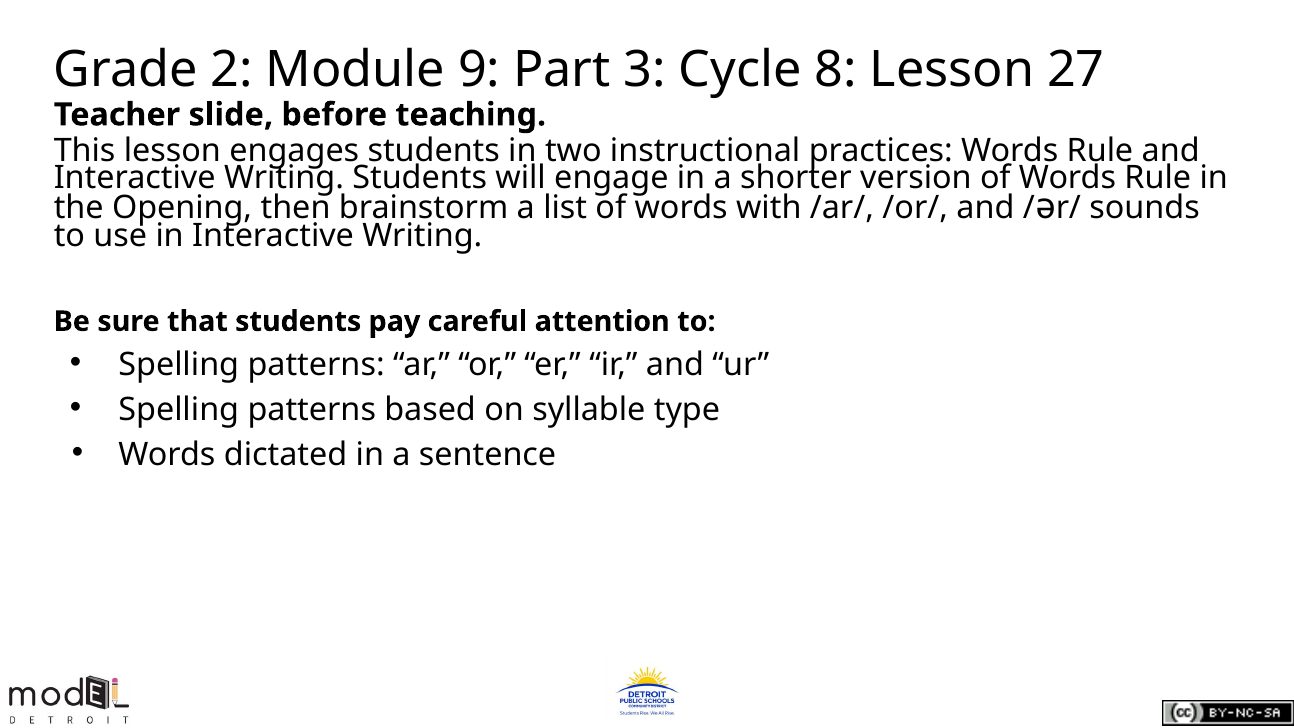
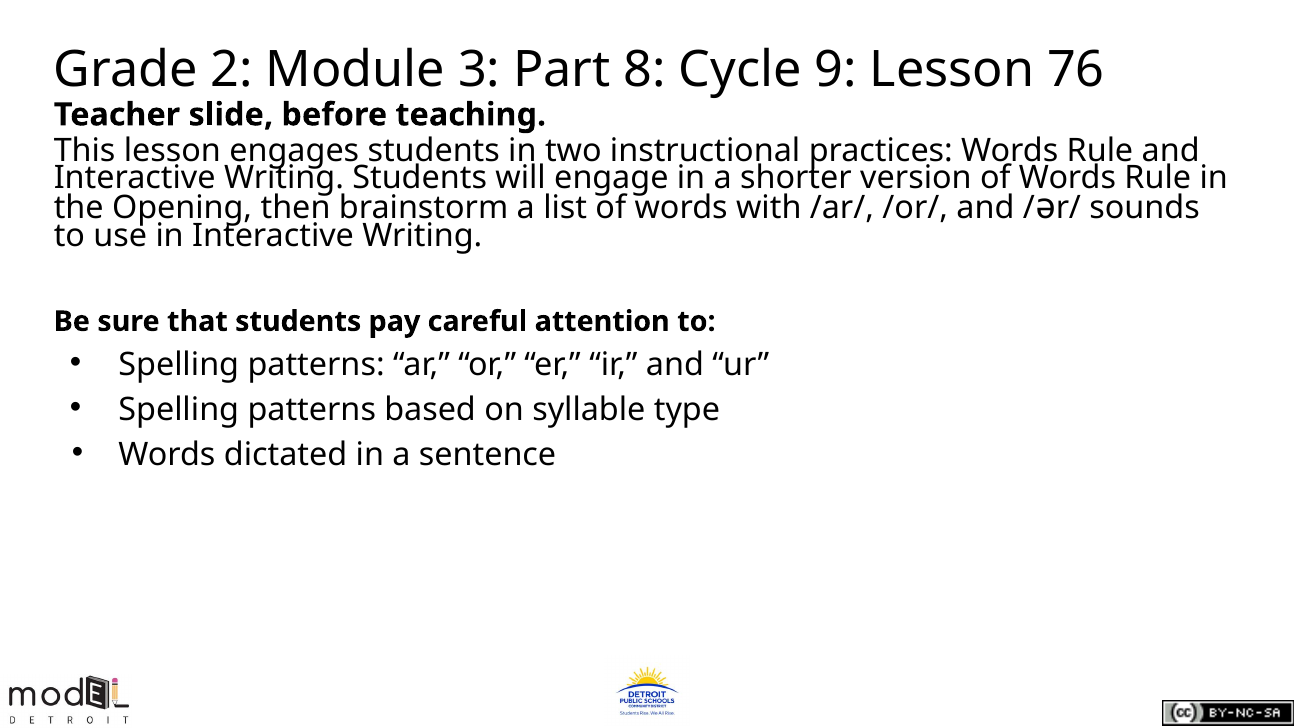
9: 9 -> 3 (479, 70)
3: 3 -> 8 (645, 70)
8: 8 -> 9 (836, 70)
27: 27 -> 76 (1076, 70)
